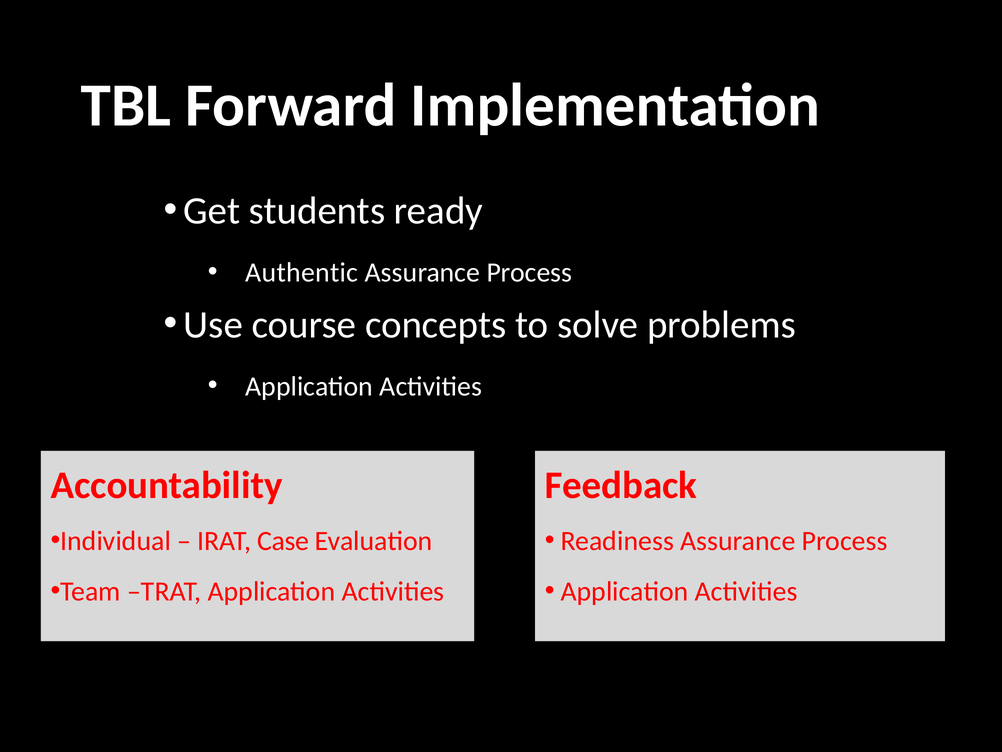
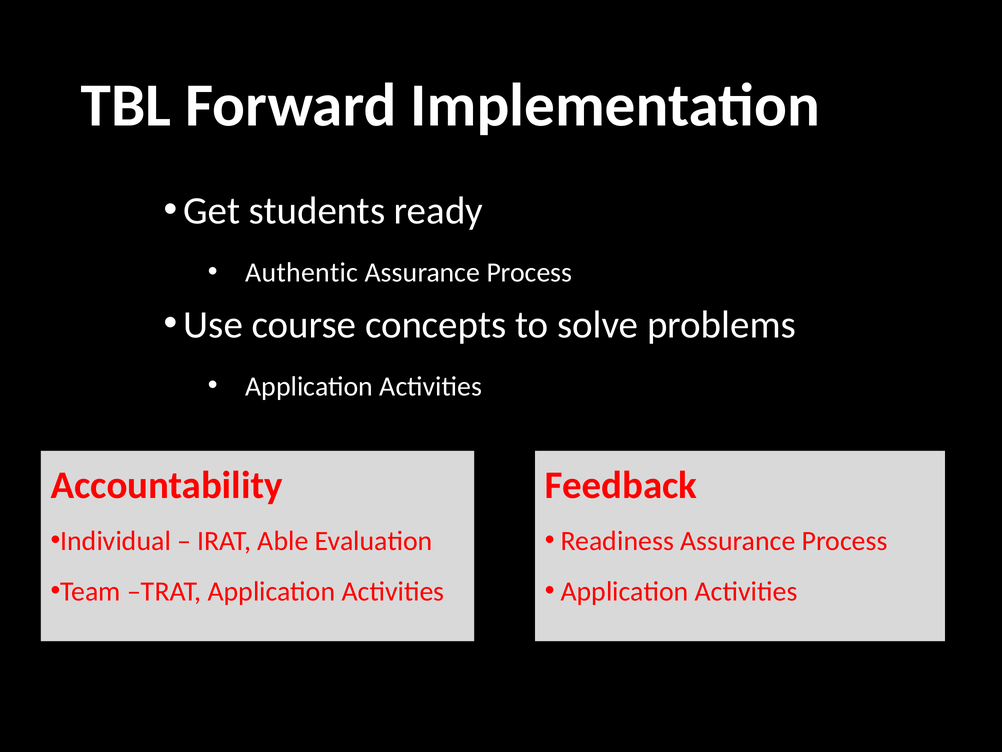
Case: Case -> Able (283, 541)
